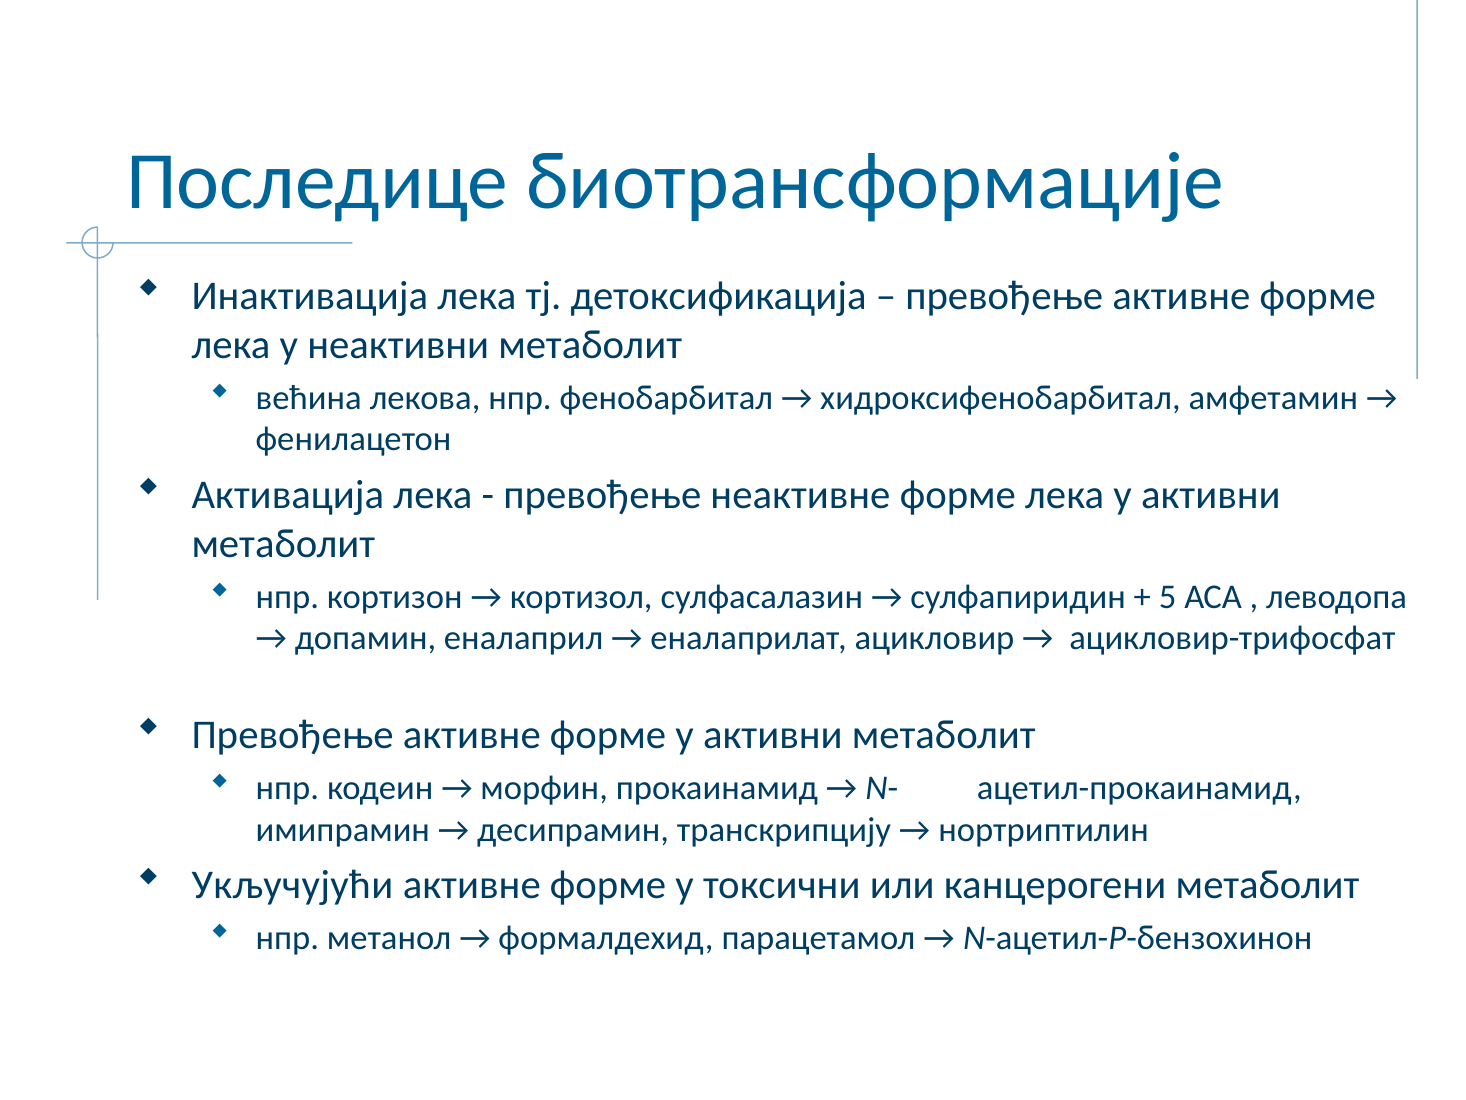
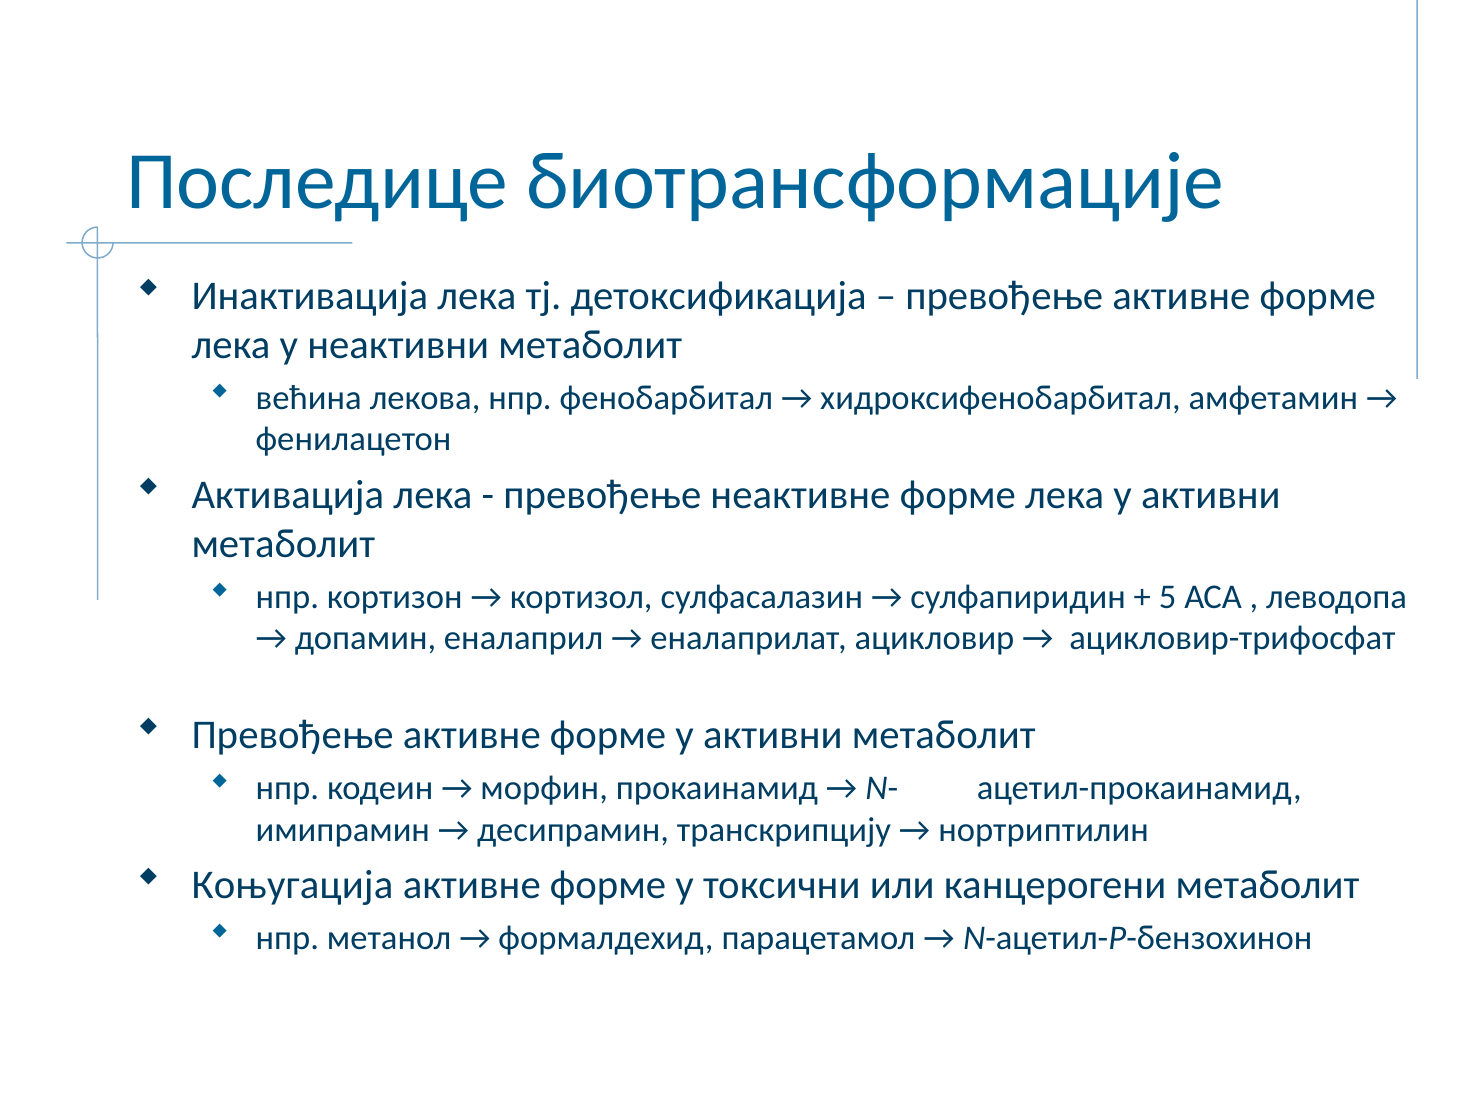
Укључујући: Укључујући -> Коњугација (292, 885)
